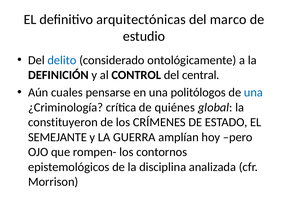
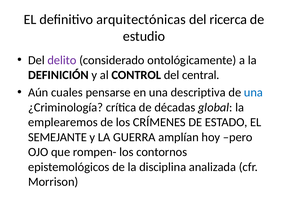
marco: marco -> ricerca (228, 19)
delito colour: blue -> purple (62, 60)
politólogos: politólogos -> descriptiva (198, 92)
quiénes: quiénes -> décadas (175, 107)
constituyeron: constituyeron -> emplearemos (63, 122)
